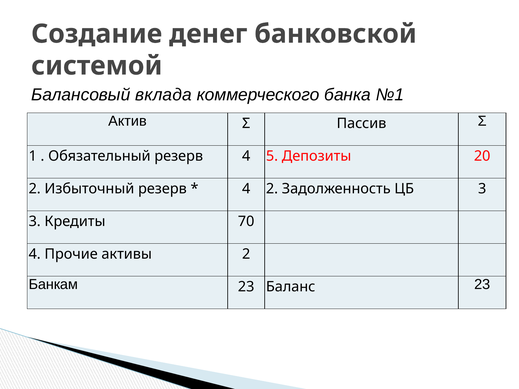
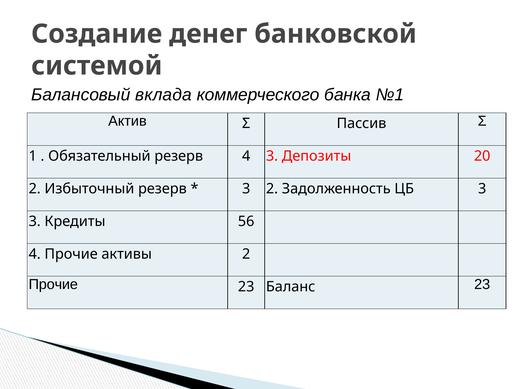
4 5: 5 -> 3 (272, 156)
4: 4 -> 3 (246, 189)
70: 70 -> 56 (246, 222)
Банкам: Банкам -> Прочие (53, 285)
